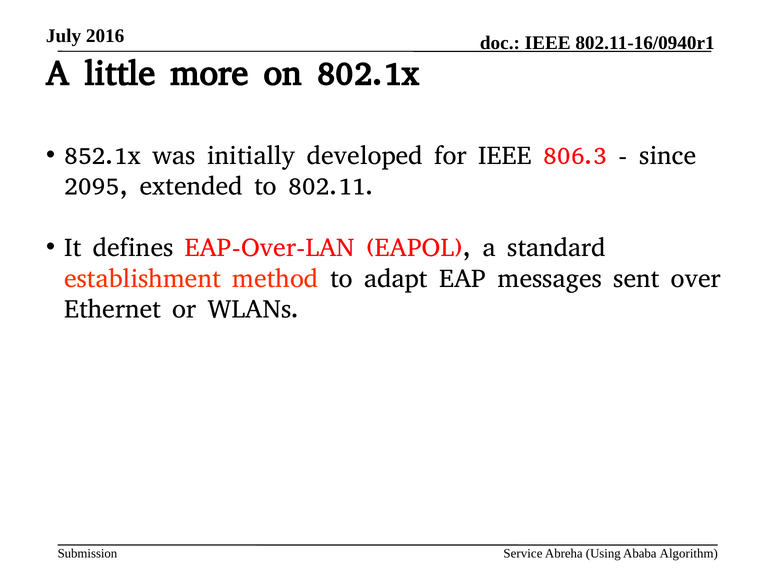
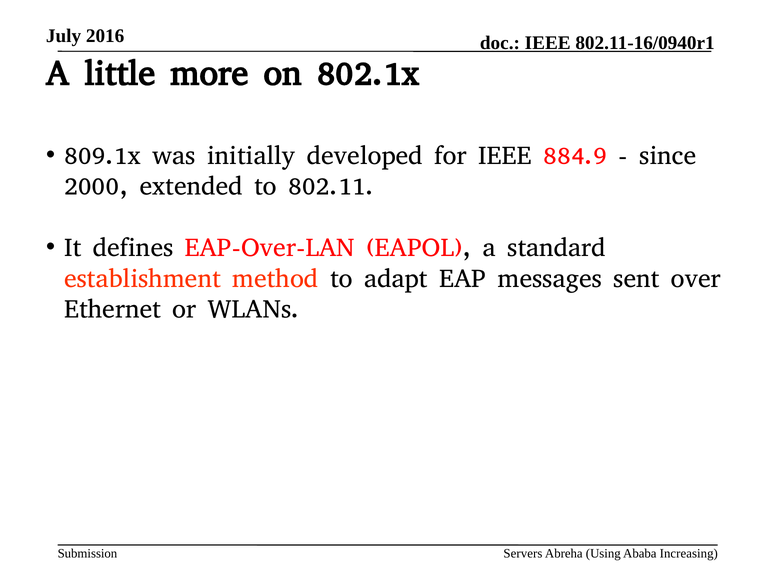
852.1x: 852.1x -> 809.1x (102, 156)
806.3: 806.3 -> 884.9 (575, 156)
2095: 2095 -> 2000 (96, 186)
Service: Service -> Servers (523, 553)
Algorithm: Algorithm -> Increasing (689, 553)
